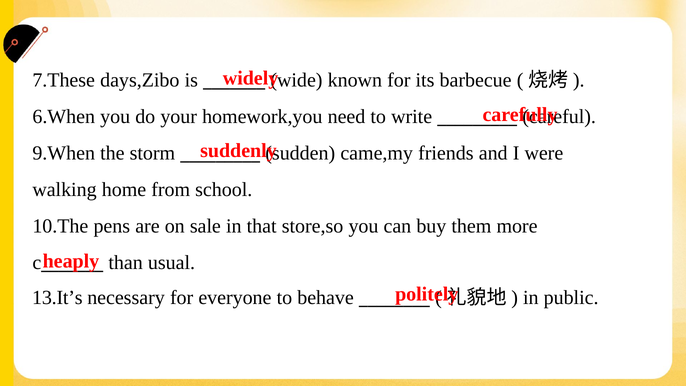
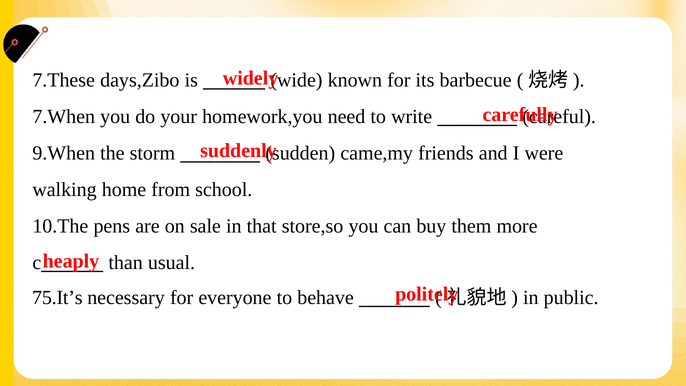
6.When: 6.When -> 7.When (64, 117)
13.It’s: 13.It’s -> 75.It’s (57, 298)
